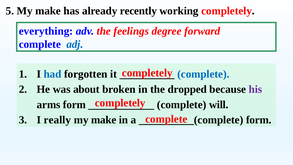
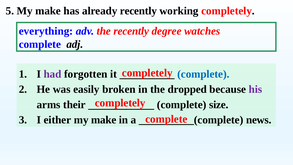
the feelings: feelings -> recently (131, 31)
forward: forward -> watches (202, 31)
adj colour: blue -> black (75, 44)
had colour: blue -> purple (53, 74)
about: about -> easily (86, 89)
arms form: form -> their (74, 104)
will: will -> size (219, 104)
really: really -> either (57, 120)
form: form -> news (259, 120)
